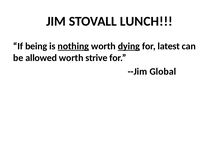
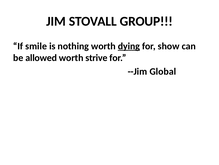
LUNCH: LUNCH -> GROUP (146, 21)
being: being -> smile (36, 46)
nothing underline: present -> none (73, 46)
latest: latest -> show (169, 46)
